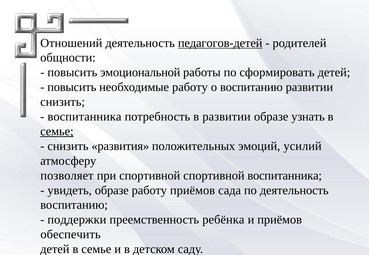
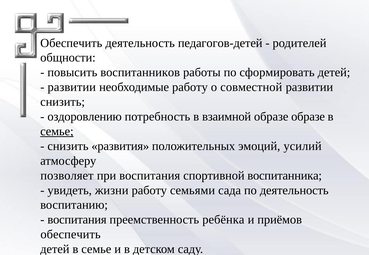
Отношений: Отношений -> Обеспечить (71, 43)
педагогов-детей underline: present -> none (220, 43)
эмоциональной: эмоциональной -> воспитанников (140, 73)
повысить: повысить -> развитии (72, 87)
о воспитанию: воспитанию -> совместной (251, 87)
воспитанника: воспитанника -> оздоровлению (85, 117)
в развитии: развитии -> взаимной (227, 117)
образе узнать: узнать -> образе (308, 117)
при спортивной: спортивной -> воспитания (150, 176)
увидеть образе: образе -> жизни (112, 191)
работу приёмов: приёмов -> семьями (193, 191)
поддержки: поддержки -> воспитания (77, 220)
